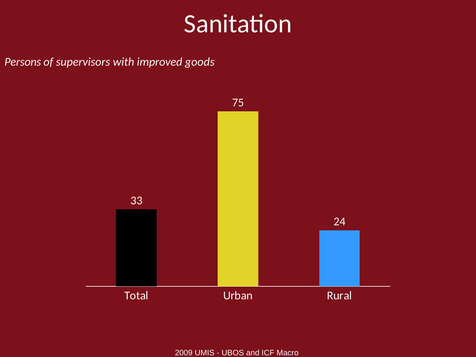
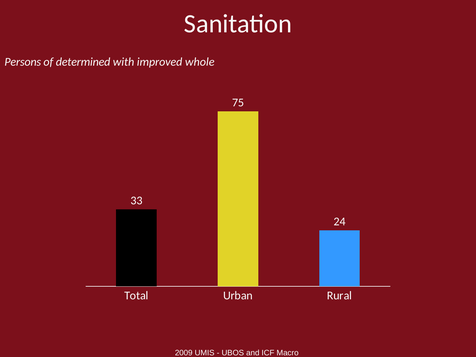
supervisors: supervisors -> determined (83, 62)
goods: goods -> whole (200, 62)
